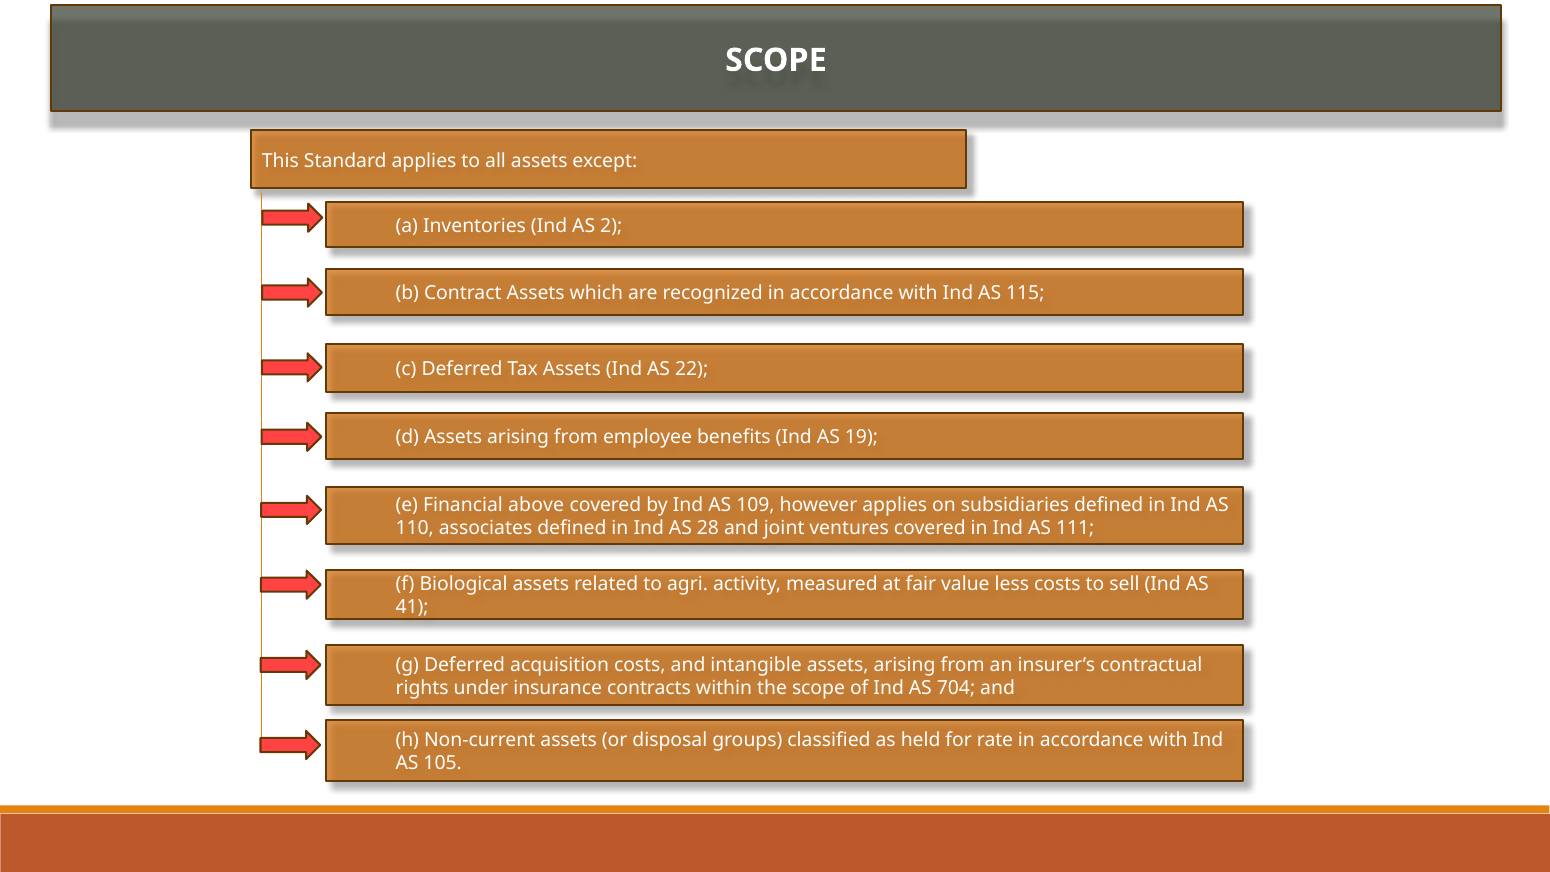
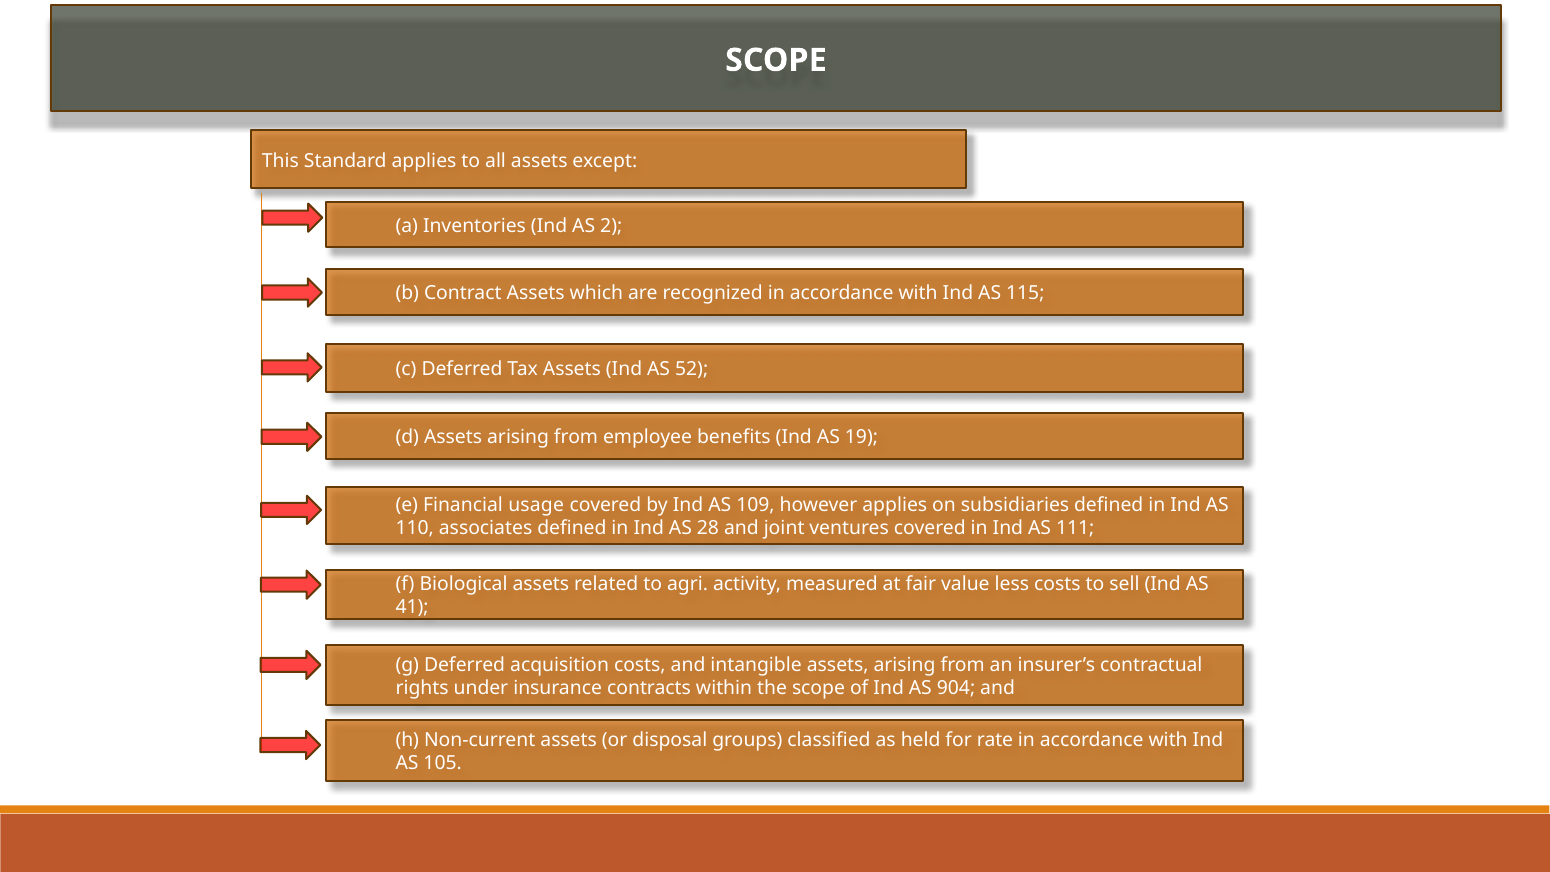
22: 22 -> 52 (692, 369)
above: above -> usage (536, 505)
704: 704 -> 904 (956, 688)
